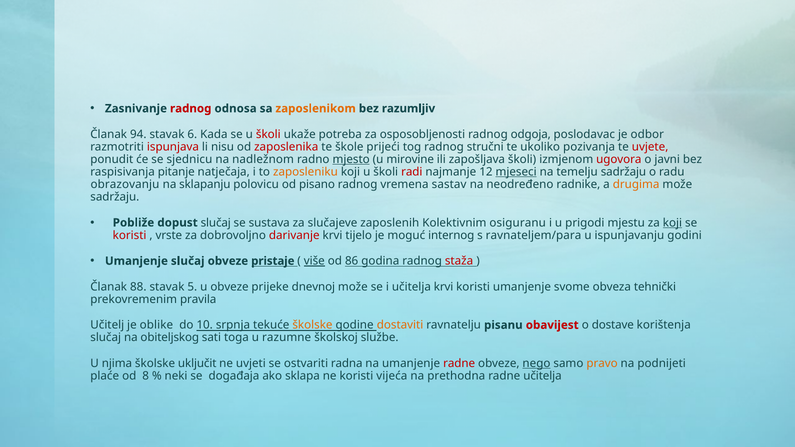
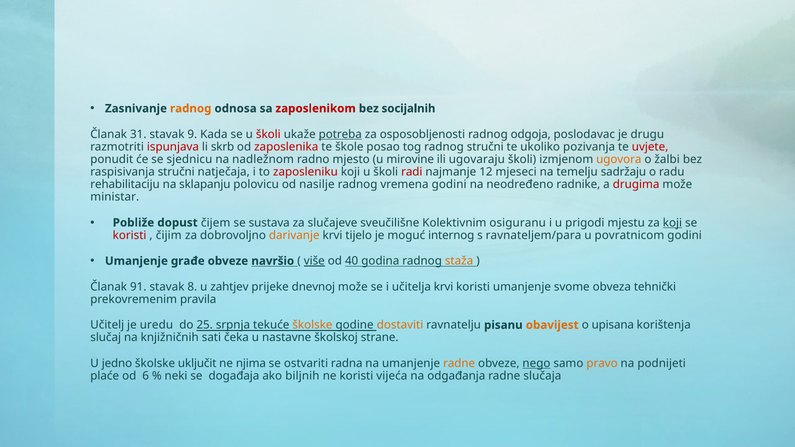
radnog colour: red -> orange (191, 109)
zaposlenikom colour: orange -> red (316, 109)
razumljiv: razumljiv -> socijalnih (408, 109)
94: 94 -> 31 (138, 134)
6: 6 -> 9 (192, 134)
potreba underline: none -> present (340, 134)
odbor: odbor -> drugu (647, 134)
nisu: nisu -> skrb (223, 147)
prijeći: prijeći -> posao (383, 147)
mjesto underline: present -> none (351, 159)
zapošljava: zapošljava -> ugovaraju (477, 159)
ugovora colour: red -> orange (619, 159)
javni: javni -> žalbi (667, 159)
raspisivanja pitanje: pitanje -> stručni (176, 172)
zaposleniku colour: orange -> red (305, 172)
mjeseci underline: present -> none (516, 172)
obrazovanju: obrazovanju -> rehabilitaciju (125, 185)
pisano: pisano -> nasilje (317, 185)
vremena sastav: sastav -> godini (449, 185)
drugima colour: orange -> red (636, 185)
sadržaju: sadržaju -> ministar (115, 197)
dopust slučaj: slučaj -> čijem (216, 223)
zaposlenih: zaposlenih -> sveučilišne (390, 223)
vrste: vrste -> čijim (169, 235)
darivanje colour: red -> orange (294, 235)
ispunjavanju: ispunjavanju -> povratnicom (629, 235)
Umanjenje slučaj: slučaj -> građe (188, 261)
pristaje: pristaje -> navršio (273, 261)
86: 86 -> 40 (352, 261)
staža colour: red -> orange (459, 261)
88: 88 -> 91 (138, 287)
5: 5 -> 8 (192, 287)
u obveze: obveze -> zahtjev (229, 287)
oblike: oblike -> uredu (156, 325)
10: 10 -> 25 (205, 325)
obavijest colour: red -> orange (552, 325)
dostave: dostave -> upisana (613, 325)
obiteljskog: obiteljskog -> knjižničnih (170, 338)
toga: toga -> čeka (236, 338)
razumne: razumne -> nastavne (287, 338)
službe: službe -> strane (380, 338)
njima: njima -> jedno (117, 364)
uvjeti: uvjeti -> njima (251, 364)
radne colour: red -> orange (459, 364)
8: 8 -> 6 (146, 376)
sklapa: sklapa -> biljnih (302, 376)
prethodna: prethodna -> odgađanja (456, 376)
radne učitelja: učitelja -> slučaja (542, 376)
